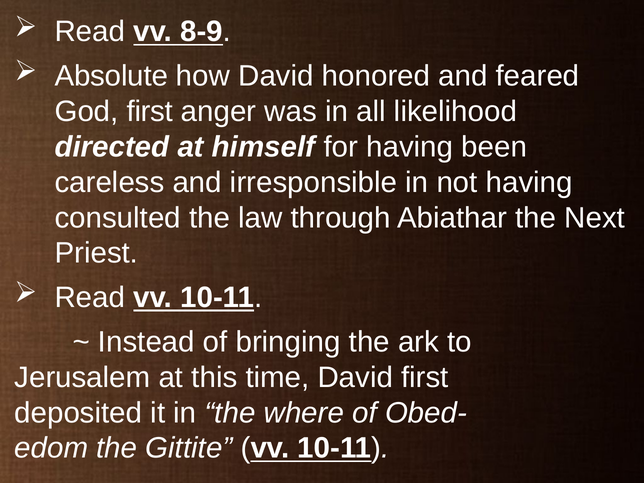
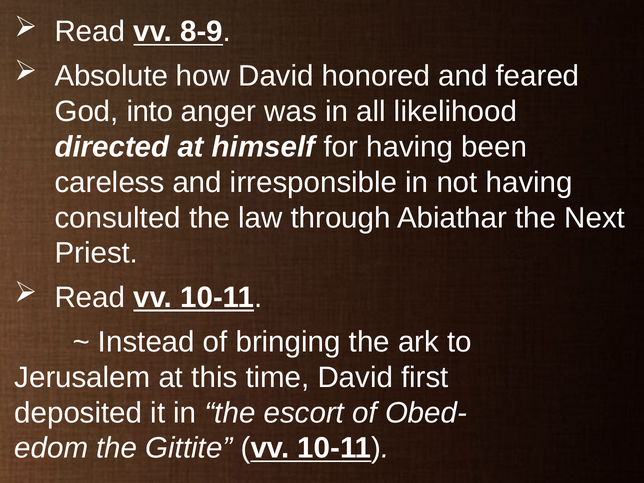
God first: first -> into (150, 112)
where: where -> escort (304, 413)
